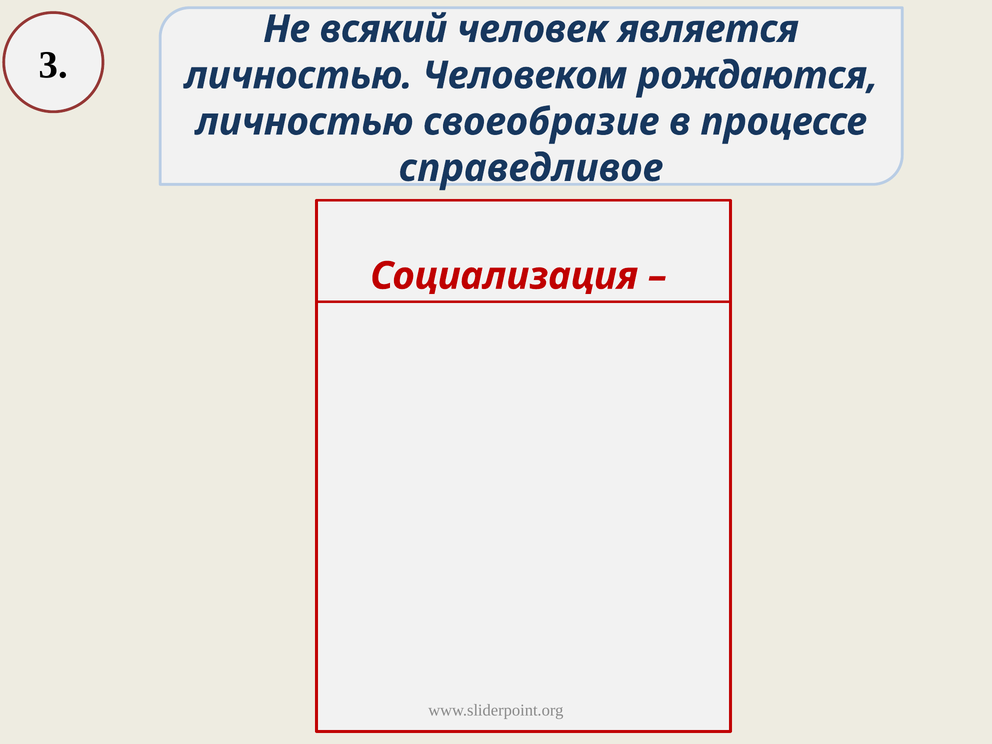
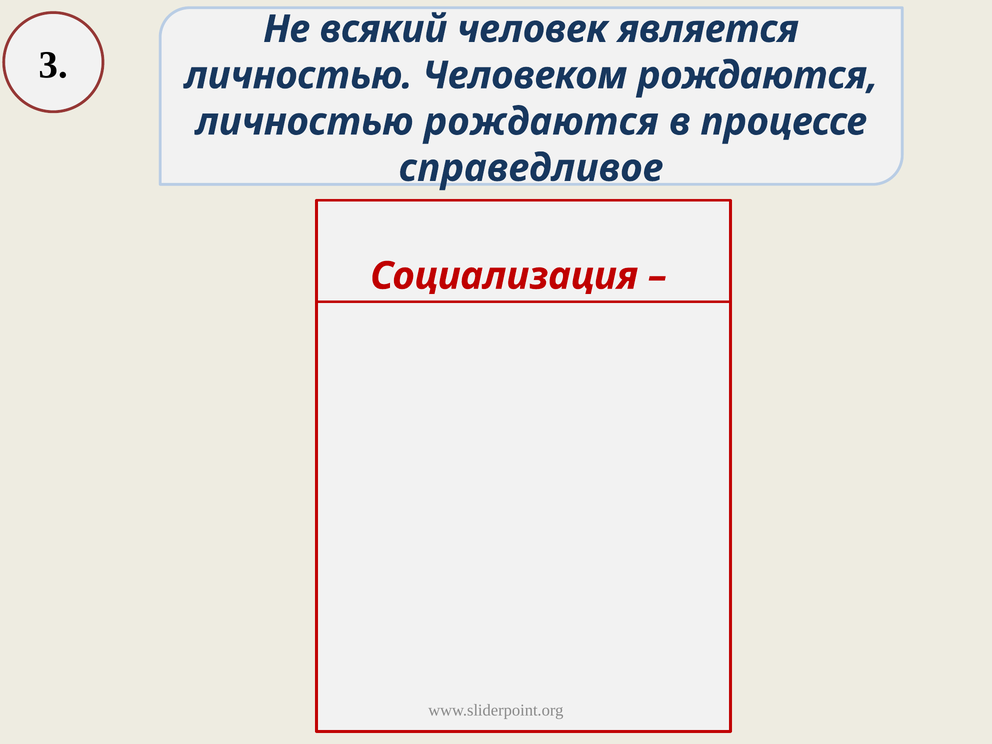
личностью своеобразие: своеобразие -> рождаются (541, 122)
